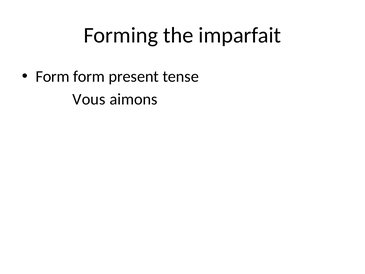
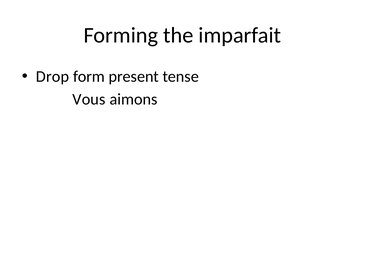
Form: Form -> Drop (52, 77)
